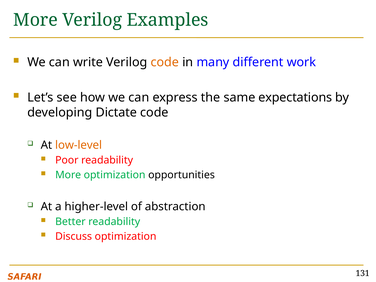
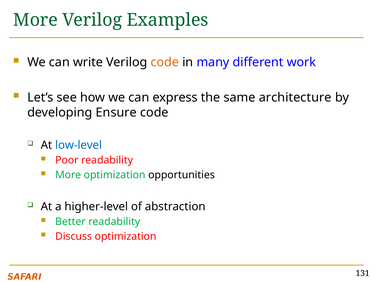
expectations: expectations -> architecture (295, 97)
Dictate: Dictate -> Ensure (116, 112)
low-level colour: orange -> blue (79, 145)
